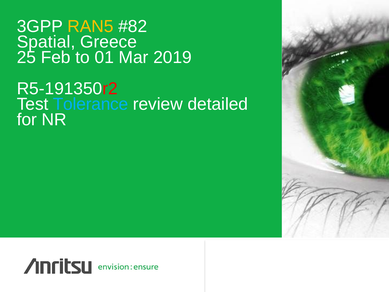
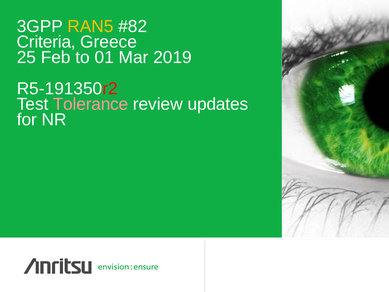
Spatial: Spatial -> Criteria (46, 42)
Tolerance colour: light blue -> pink (91, 104)
detailed: detailed -> updates (218, 104)
